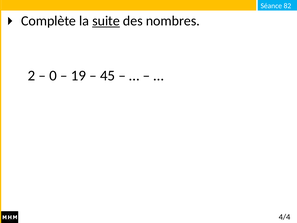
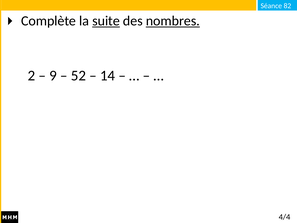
nombres underline: none -> present (173, 21)
0: 0 -> 9 (53, 76)
19: 19 -> 52 (78, 76)
45: 45 -> 14 (108, 76)
